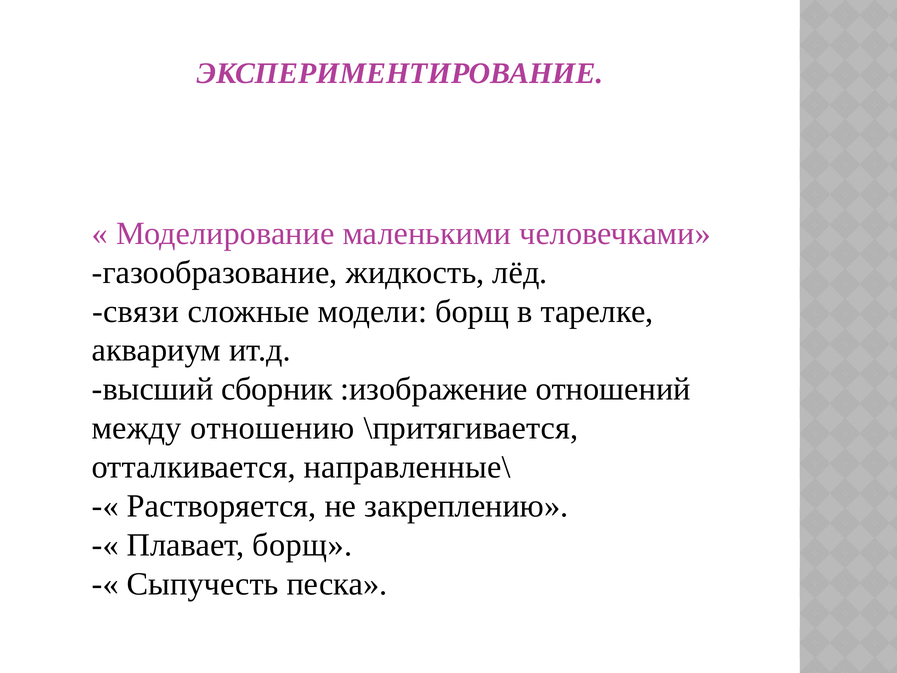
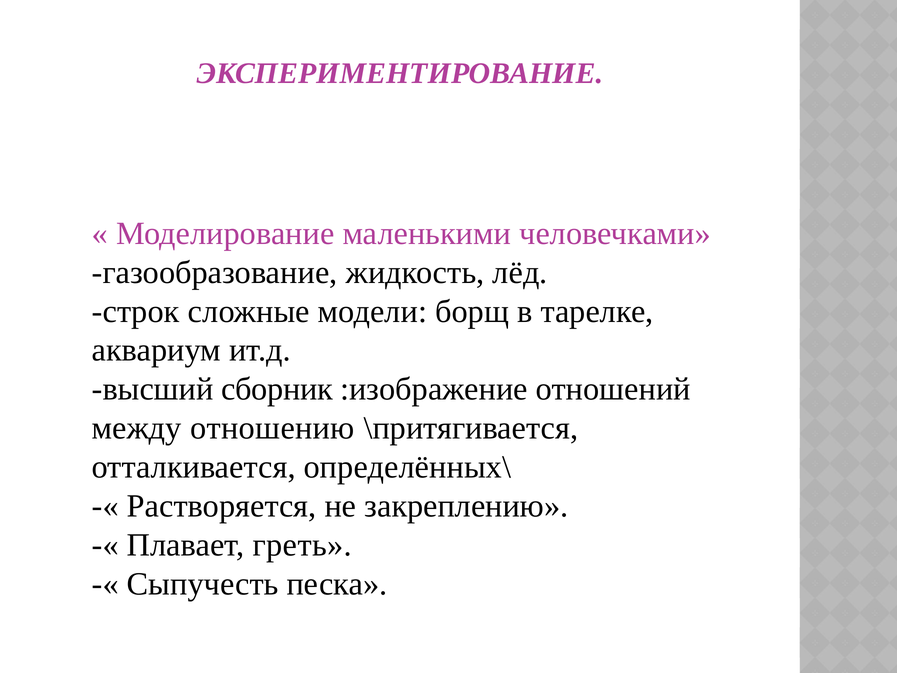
связи: связи -> строк (136, 311)
направленные\: направленные\ -> определённых\ (407, 467)
Плавает борщ: борщ -> греть (302, 545)
